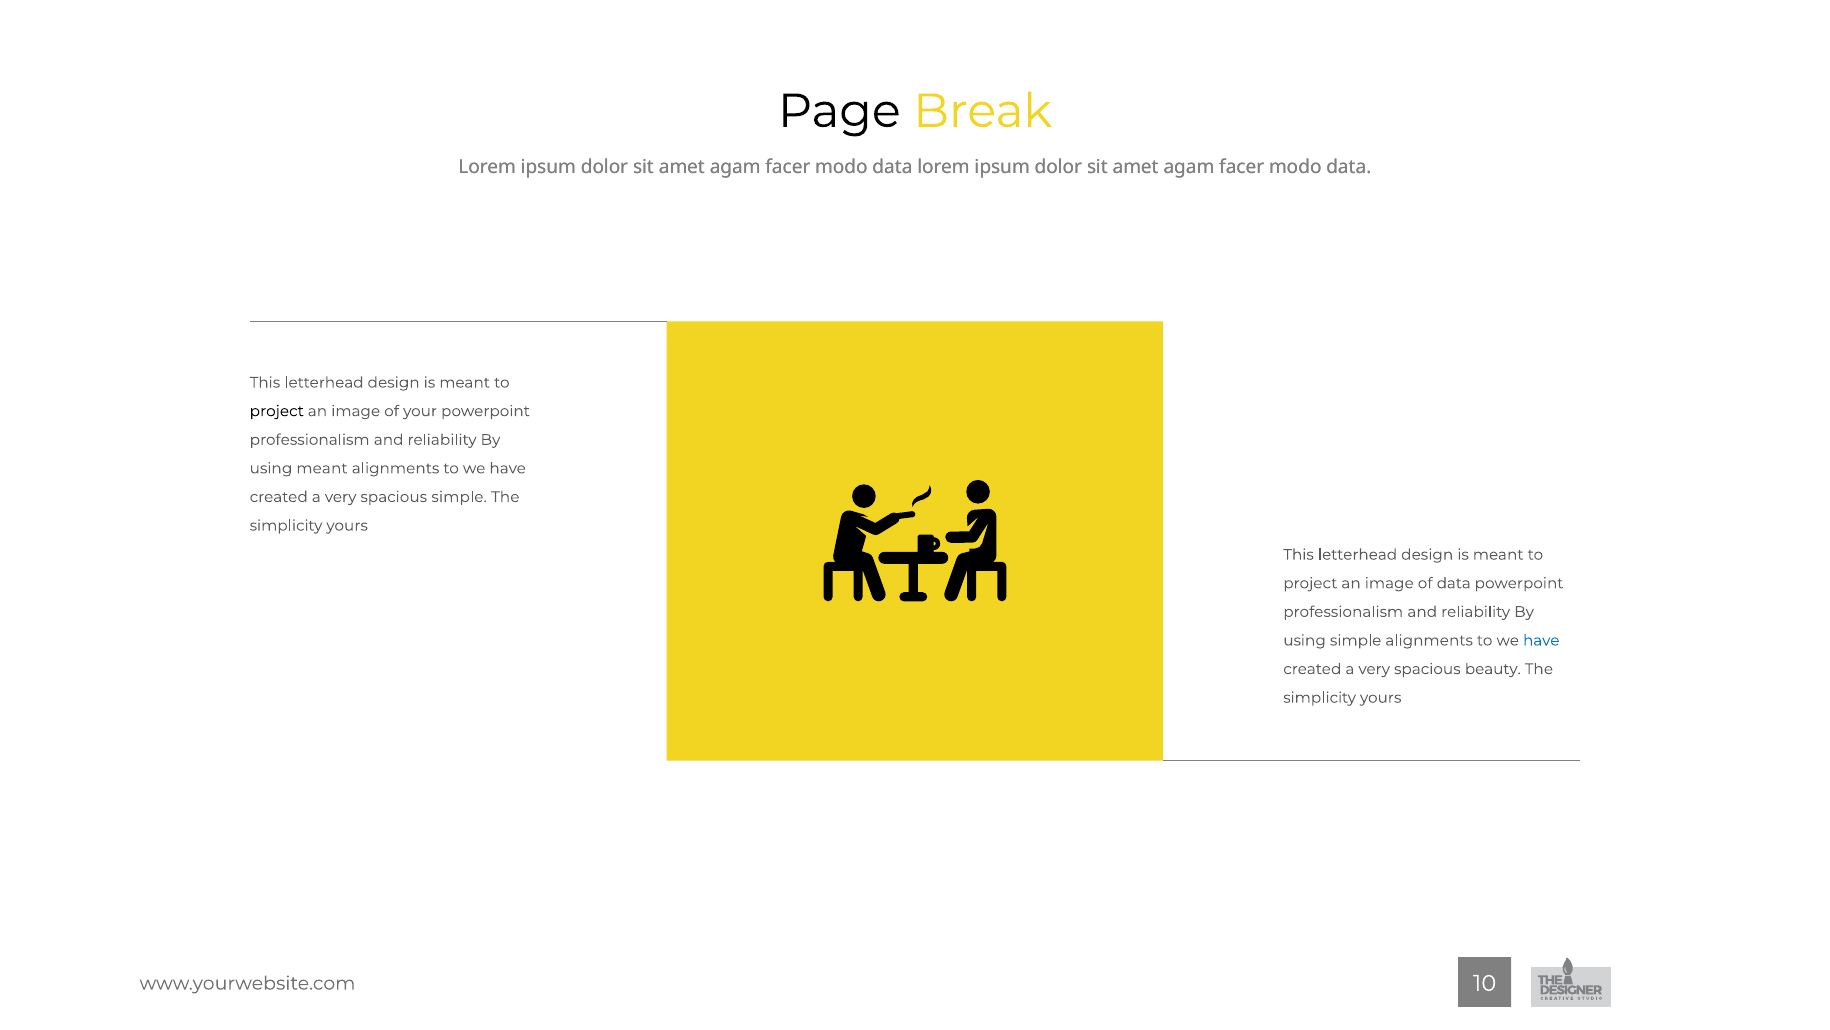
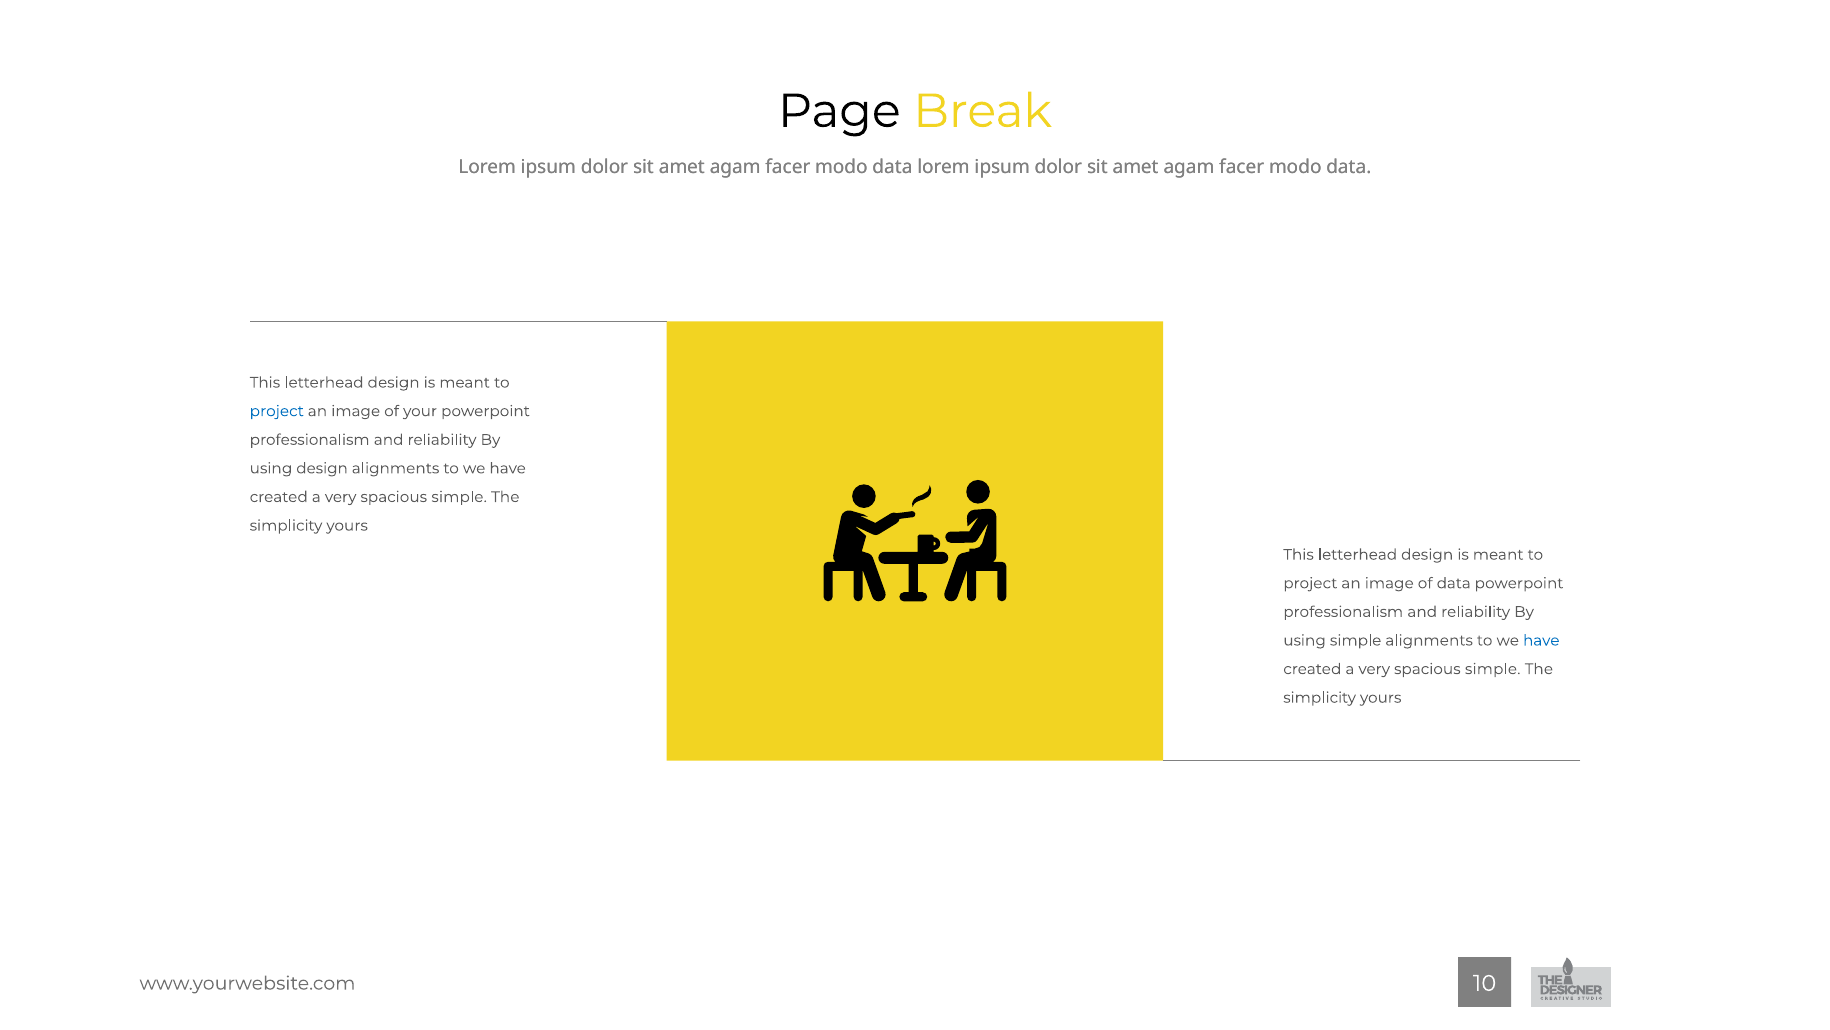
project colour: black -> blue (277, 411)
using meant: meant -> design (322, 468)
beauty: beauty -> simple (1493, 669)
